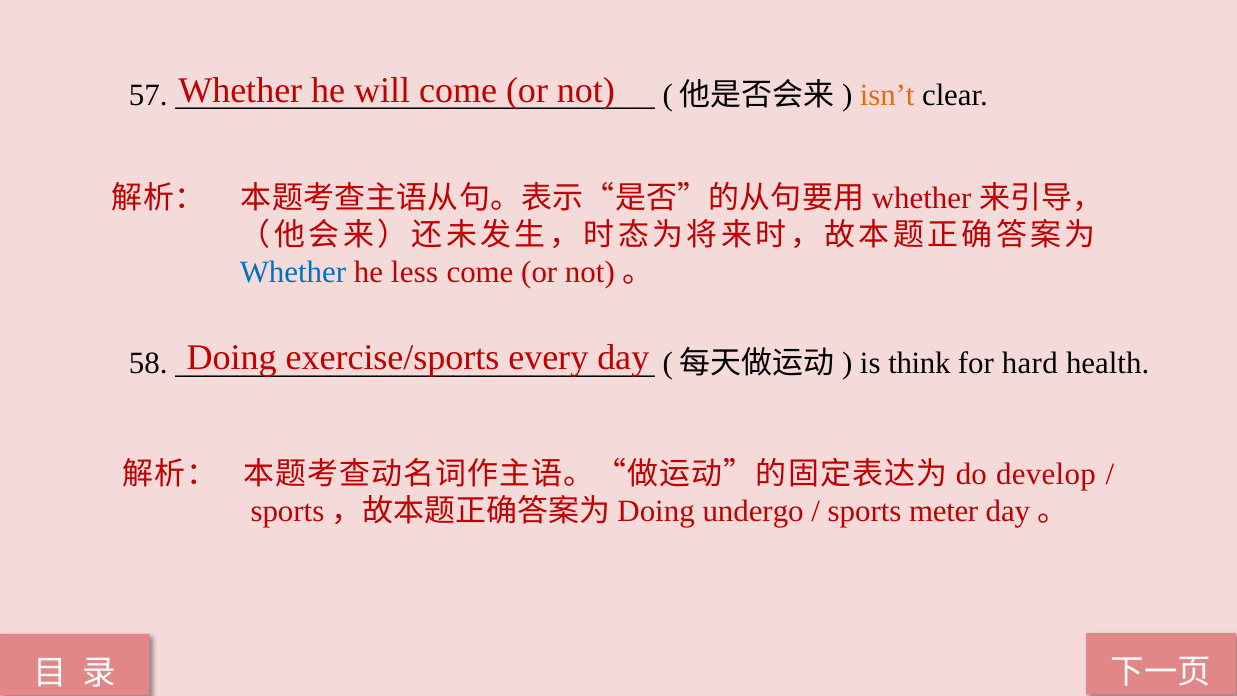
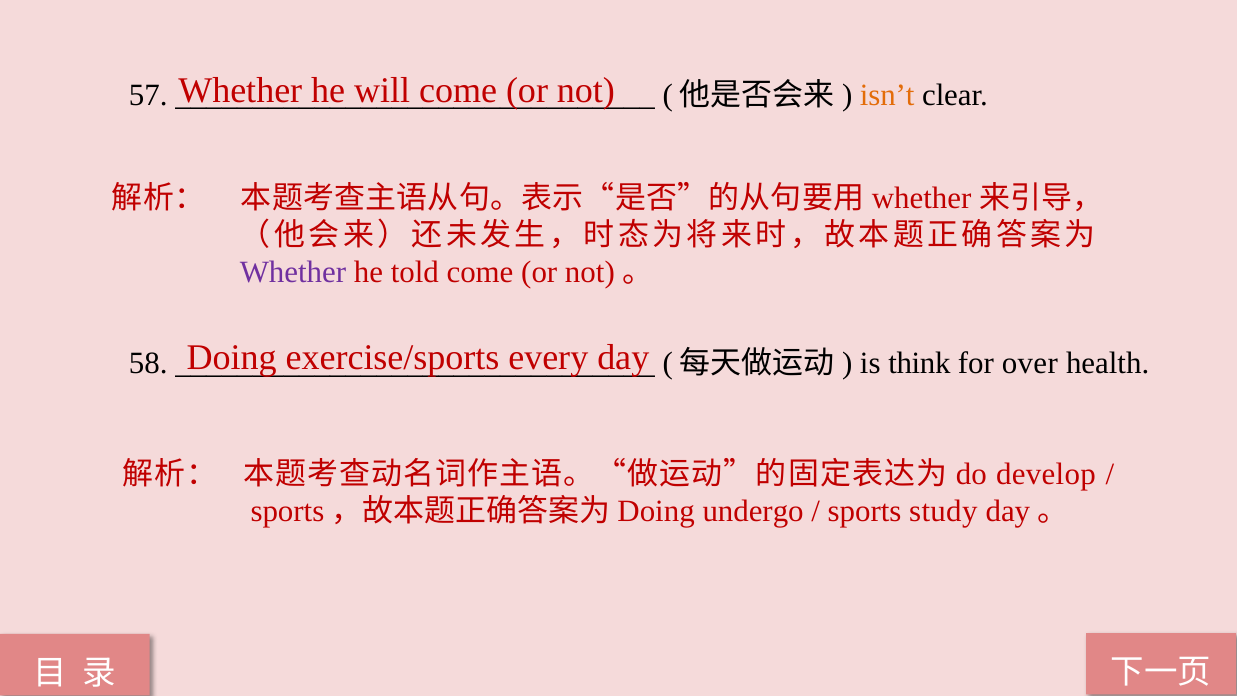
Whether colour: blue -> purple (293, 273)
less: less -> told (415, 273)
hard: hard -> over (1030, 363)
meter: meter -> study (943, 511)
